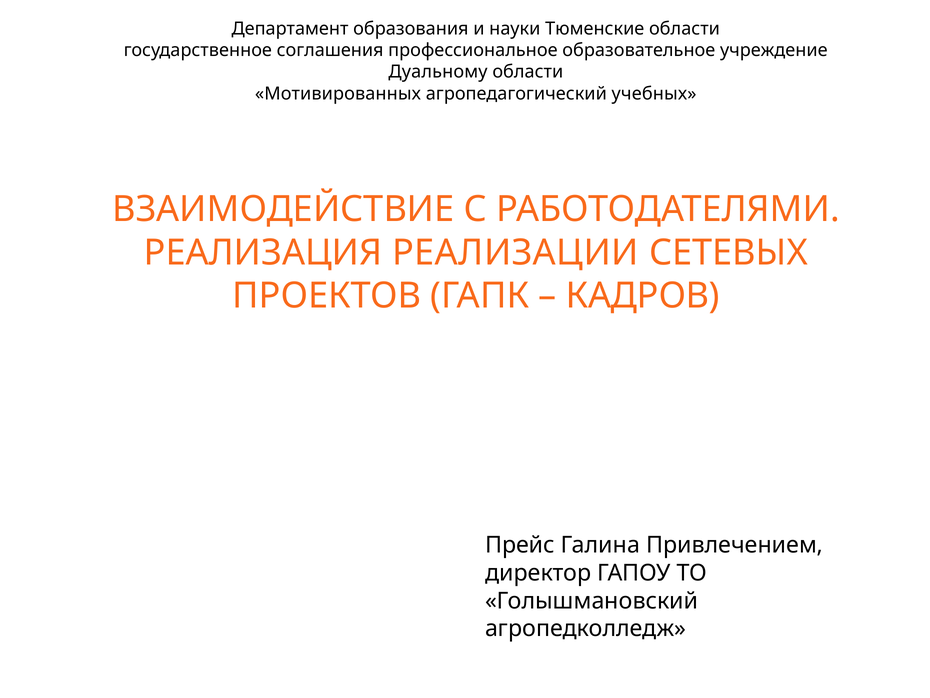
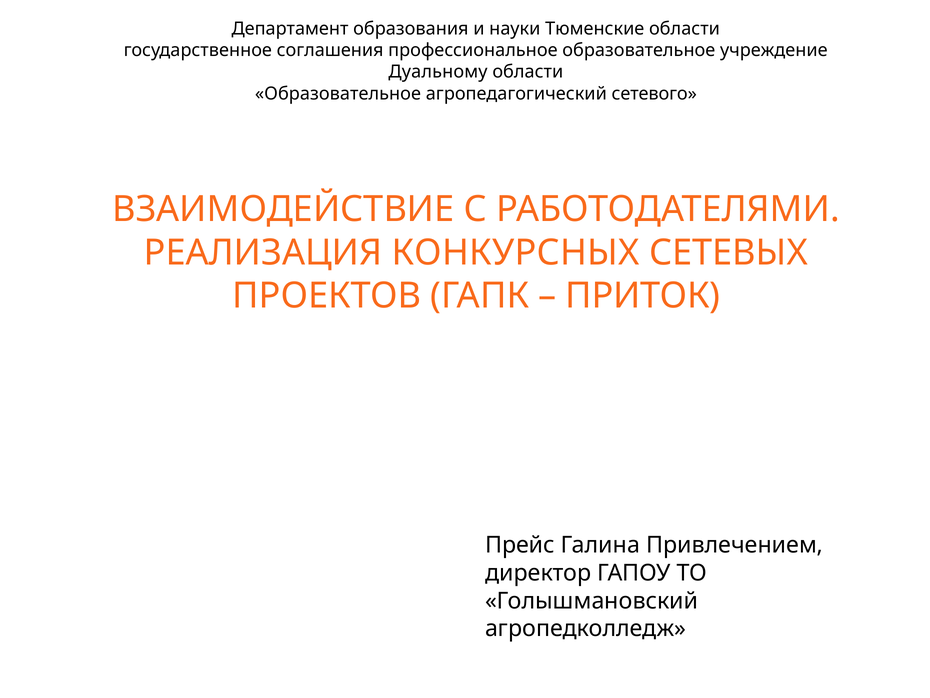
Мотивированных: Мотивированных -> Образовательное (338, 94)
учебных: учебных -> сетевого (654, 94)
РЕАЛИЗАЦИИ: РЕАЛИЗАЦИИ -> КОНКУРСНЫХ (515, 252)
КАДРОВ: КАДРОВ -> ПРИТОК (643, 296)
